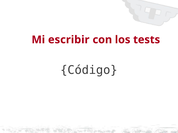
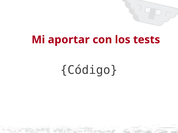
escribir: escribir -> aportar (69, 40)
